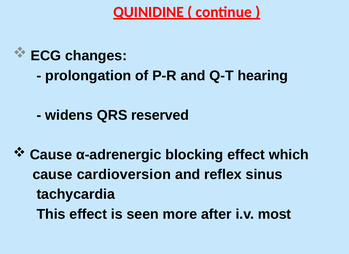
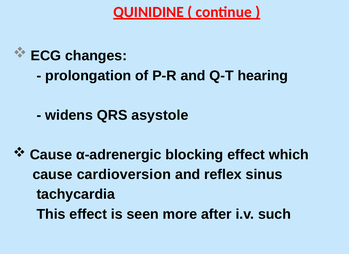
reserved: reserved -> asystole (160, 115)
most: most -> such (274, 214)
